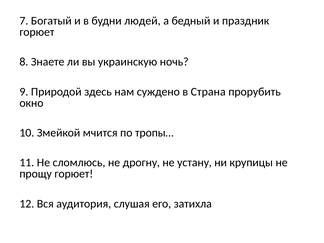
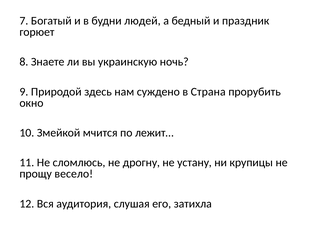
тропы…: тропы… -> лежит… (154, 133)
прощу горюет: горюет -> весело (74, 174)
